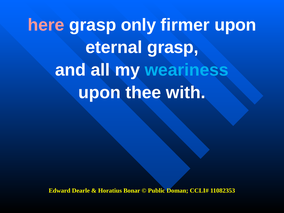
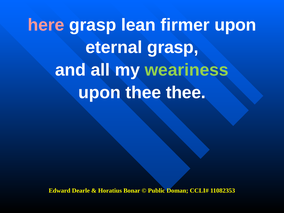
only: only -> lean (138, 25)
weariness colour: light blue -> light green (187, 70)
thee with: with -> thee (186, 93)
